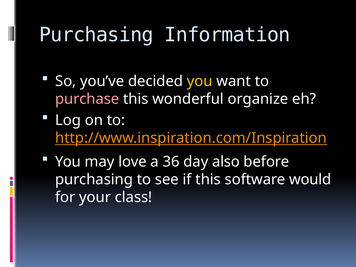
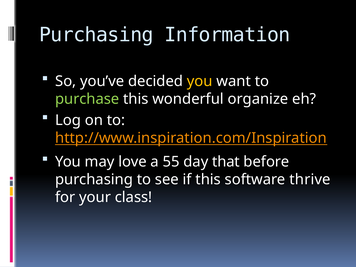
purchase colour: pink -> light green (87, 99)
36: 36 -> 55 (171, 162)
also: also -> that (226, 162)
would: would -> thrive (310, 179)
